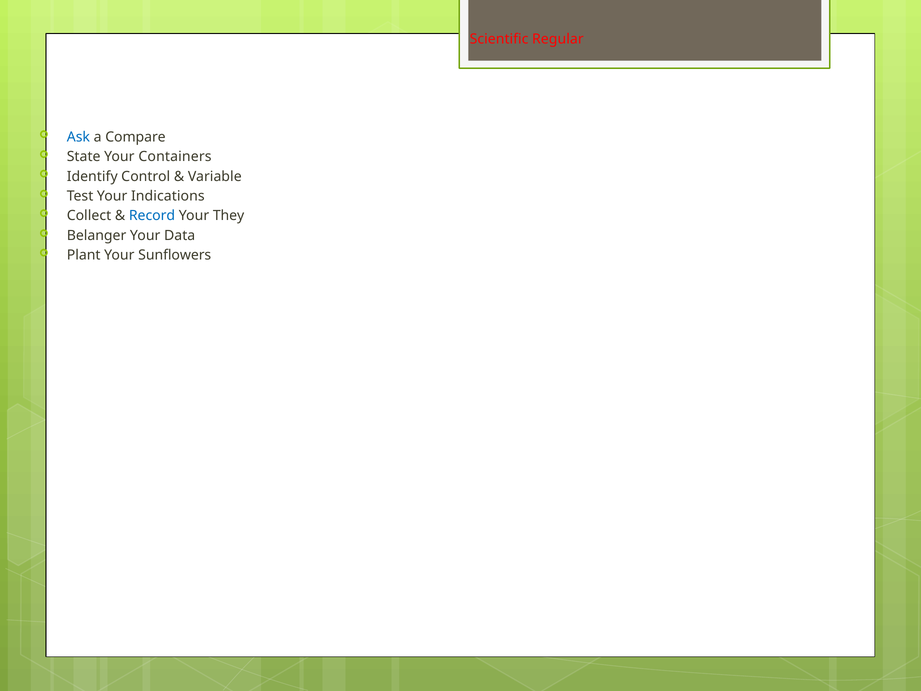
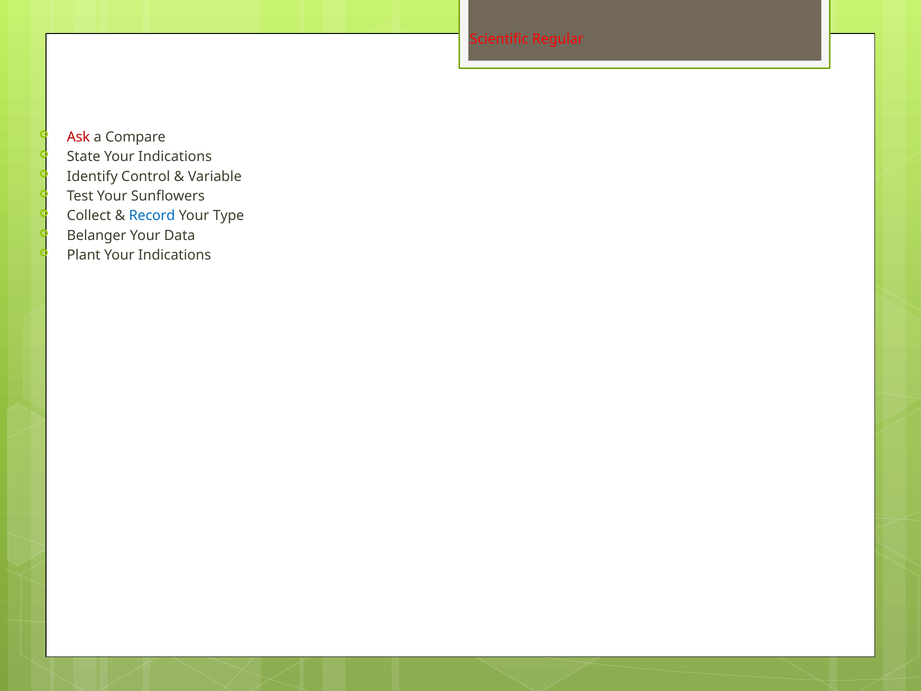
Ask colour: blue -> red (78, 137)
State Your Containers: Containers -> Indications (175, 157)
Indications: Indications -> Sunflowers (168, 196)
They: They -> Type (229, 216)
Sunflowers: Sunflowers -> Indications (175, 255)
